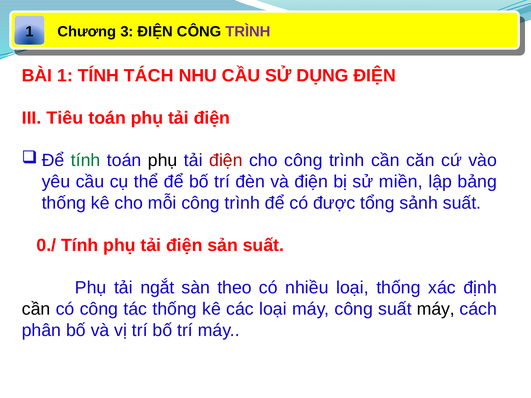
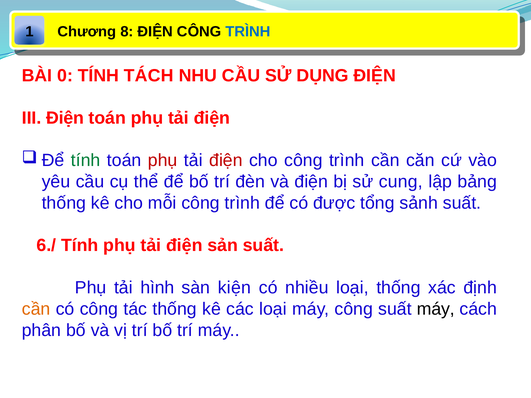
3: 3 -> 8 (127, 32)
TRÌNH colour: purple -> blue (248, 32)
BÀI 1: 1 -> 0 (65, 76)
III Tiêu: Tiêu -> Điện (65, 118)
phụ colour: black -> red (163, 161)
miền: miền -> cung (401, 182)
0./: 0./ -> 6./ (46, 246)
ngắt: ngắt -> hình (157, 288)
theo: theo -> kiện (234, 288)
cần colour: black -> orange (36, 309)
